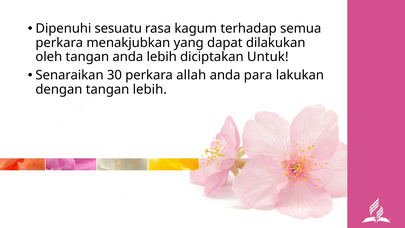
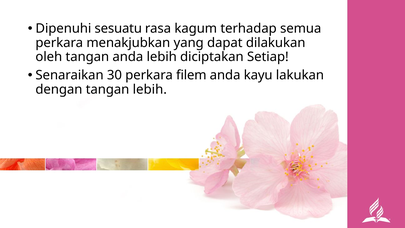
Untuk: Untuk -> Setiap (268, 57)
allah: allah -> filem (191, 75)
para: para -> kayu (258, 75)
